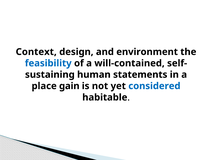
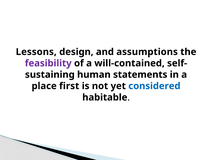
Context: Context -> Lessons (36, 52)
environment: environment -> assumptions (147, 52)
feasibility colour: blue -> purple (48, 63)
gain: gain -> first (69, 86)
